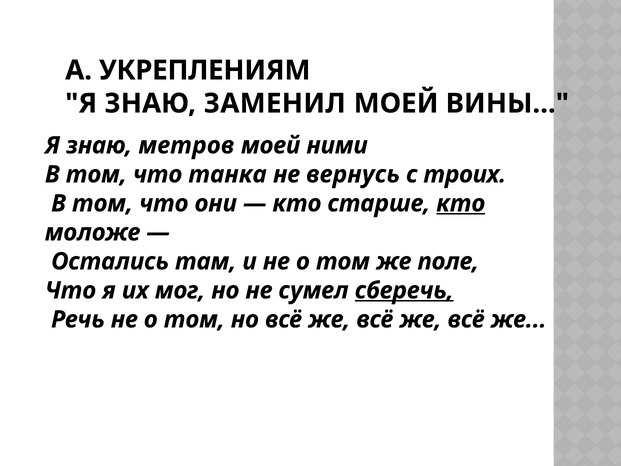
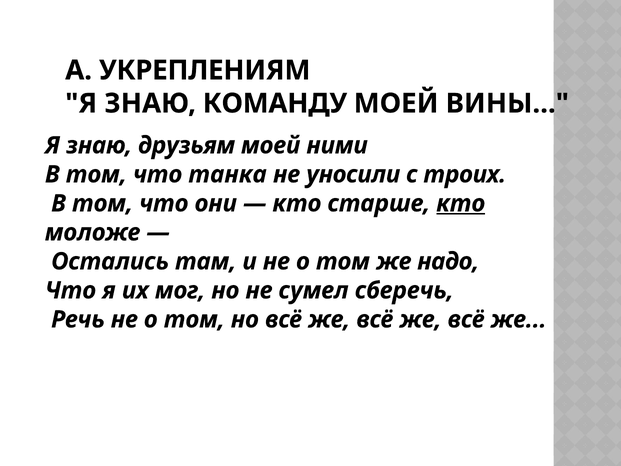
ЗАМЕНИЛ: ЗАМЕНИЛ -> КОМАНДУ (275, 103)
метров: метров -> друзьям (187, 145)
вернусь: вернусь -> уносили (353, 174)
поле: поле -> надо (448, 261)
сберечь underline: present -> none (404, 290)
